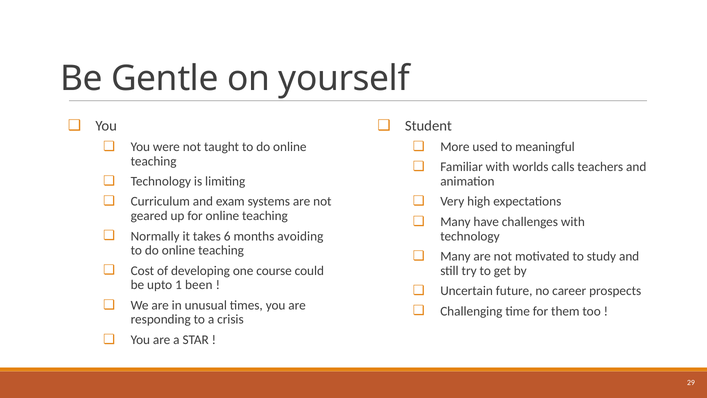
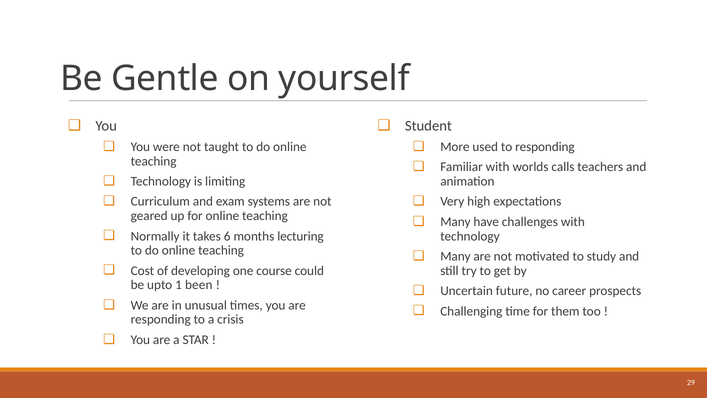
to meaningful: meaningful -> responding (545, 147)
avoiding: avoiding -> lecturing (300, 236)
